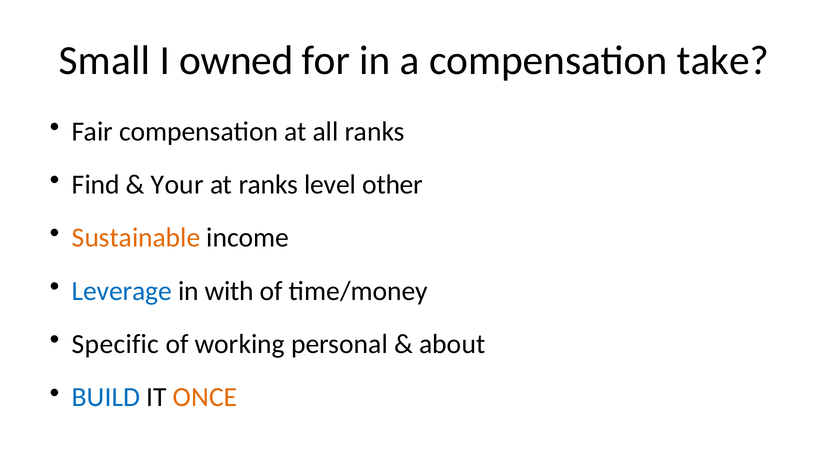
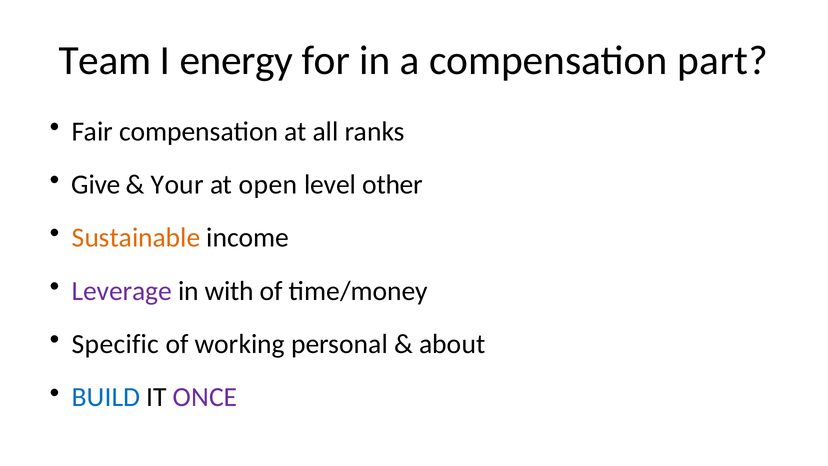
Small: Small -> Team (105, 60)
owned: owned -> energy (236, 60)
take: take -> part (723, 60)
Find: Find -> Give (96, 184)
at ranks: ranks -> open (268, 184)
Leverage colour: blue -> purple (122, 291)
ONCE colour: orange -> purple (205, 397)
